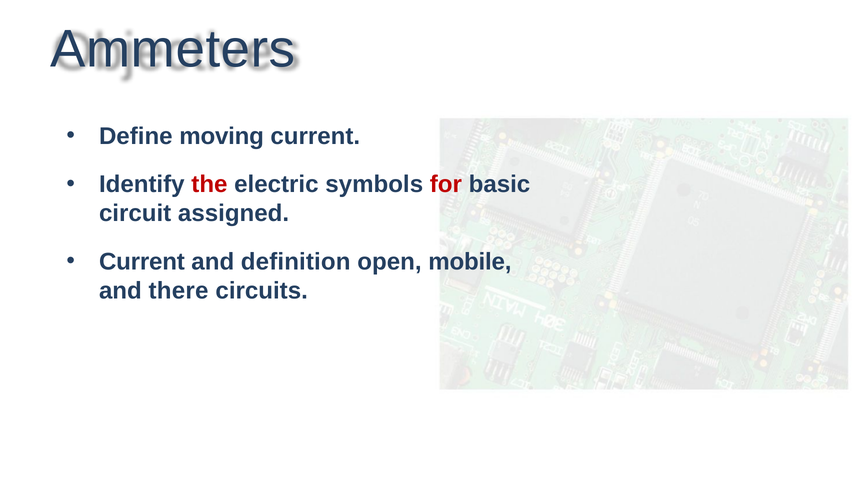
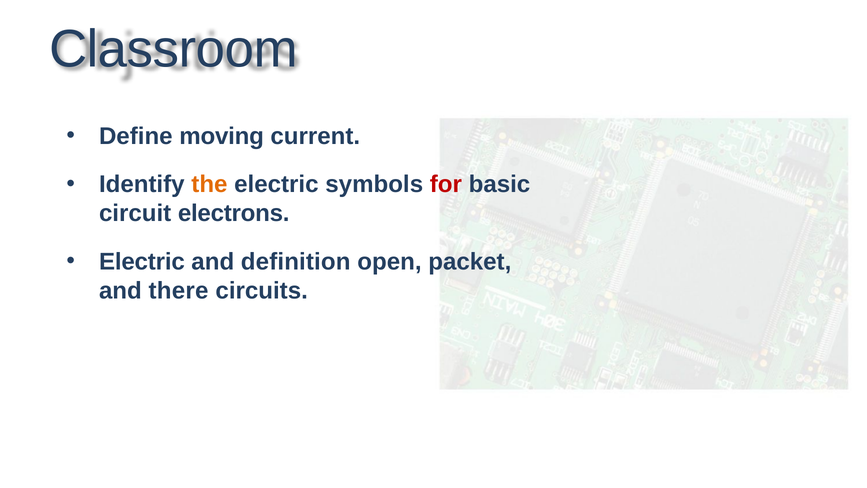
Ammeters: Ammeters -> Classroom (173, 49)
the colour: red -> orange (209, 184)
assigned: assigned -> electrons (234, 213)
Current: Current -> Electric (142, 262)
mobile: mobile -> packet (470, 262)
